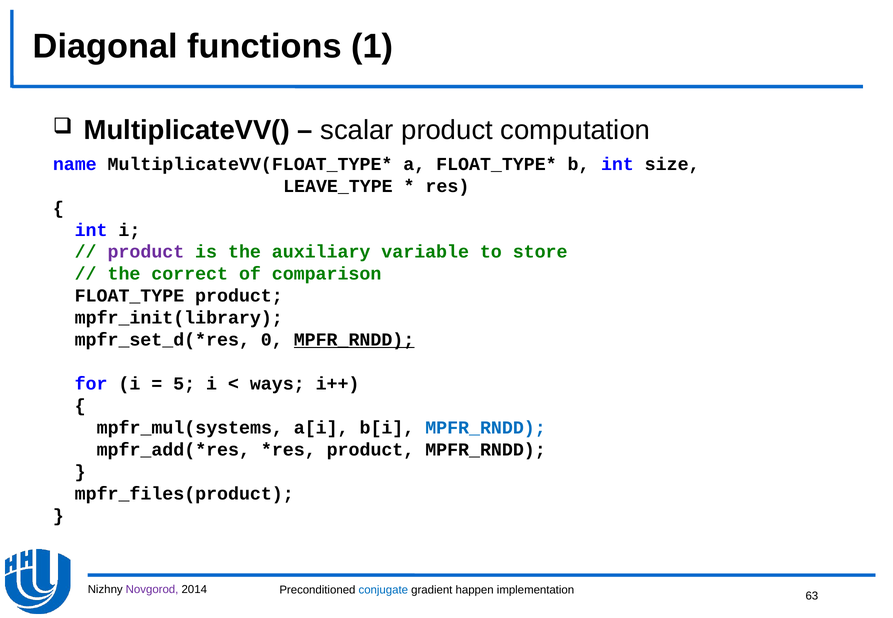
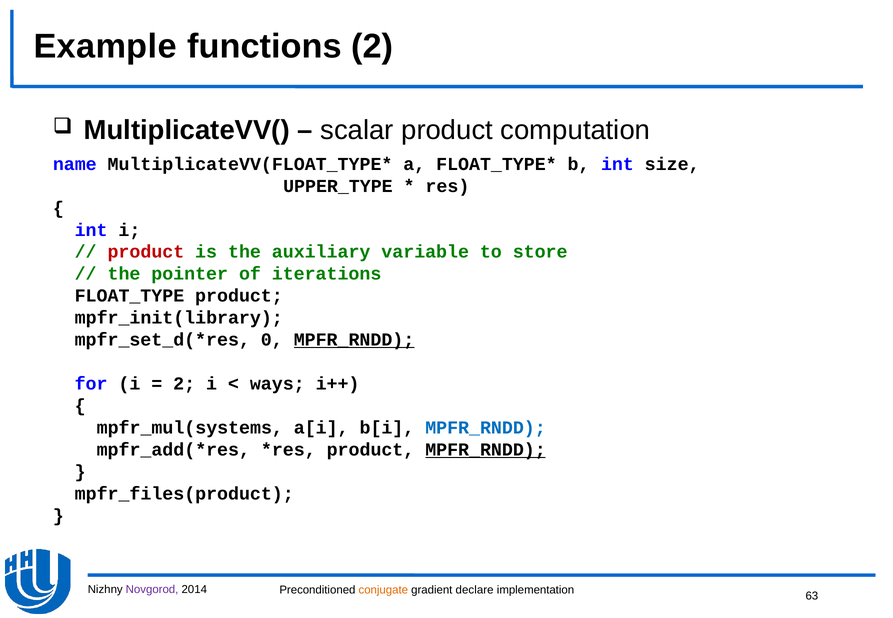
Diagonal: Diagonal -> Example (105, 46)
functions 1: 1 -> 2 (372, 46)
LEAVE_TYPE: LEAVE_TYPE -> UPPER_TYPE (338, 186)
product colour: purple -> red (146, 252)
correct: correct -> pointer (190, 274)
comparison: comparison -> iterations (327, 274)
5: 5 -> 2 (184, 384)
MPFR_RNDD underline: none -> present (486, 450)
conjugate colour: blue -> orange (383, 590)
happen: happen -> declare (475, 590)
